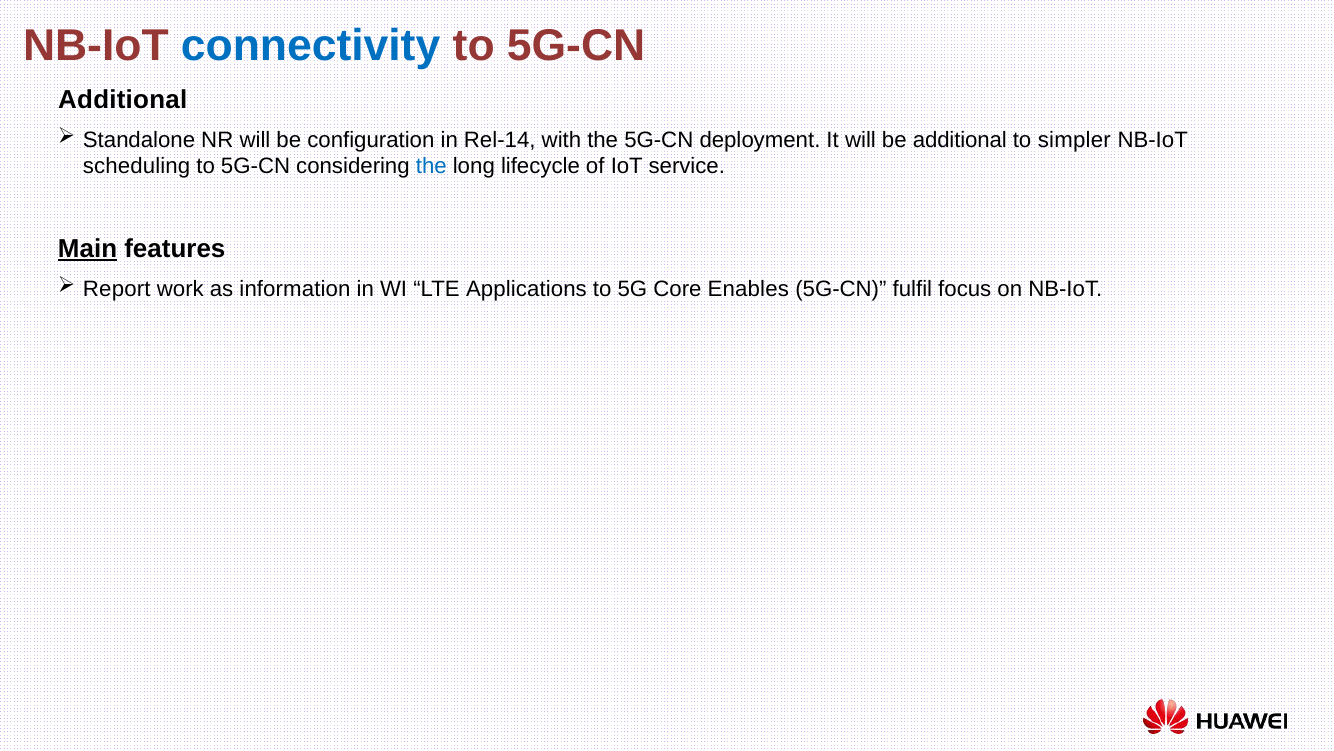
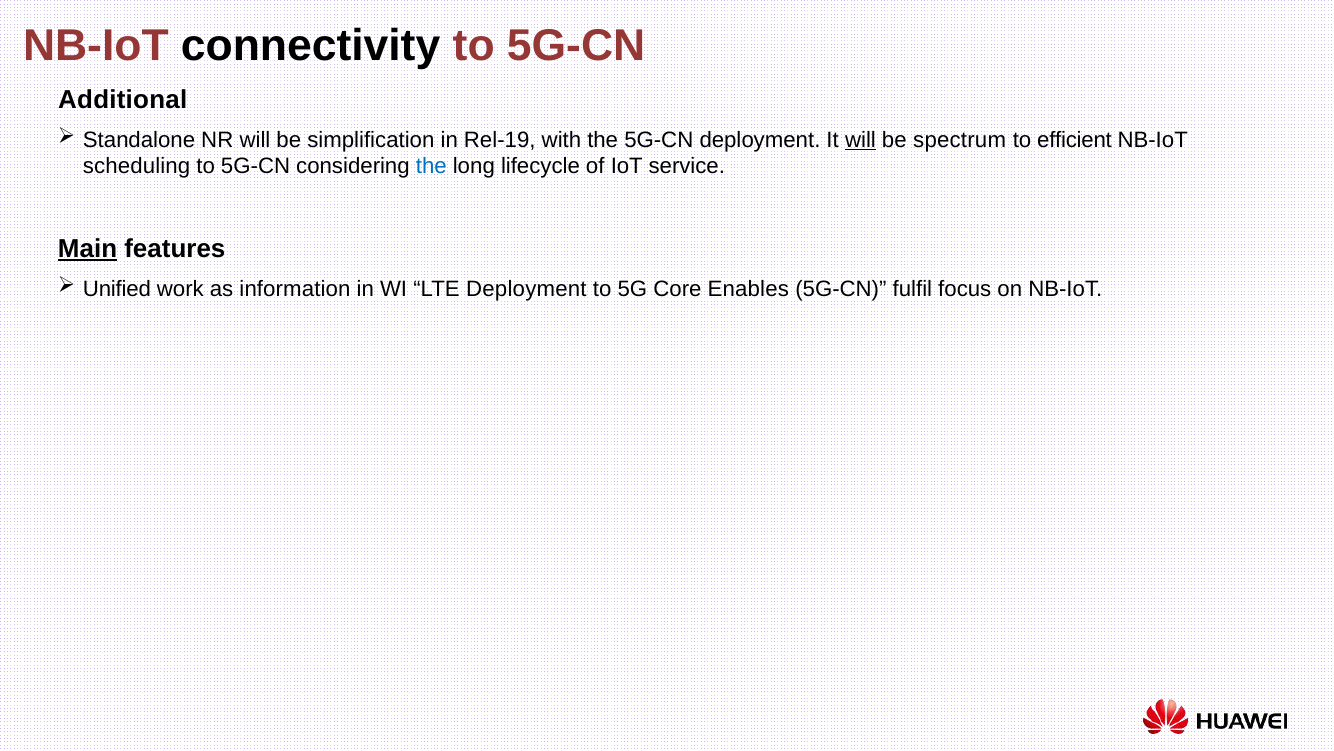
connectivity colour: blue -> black (311, 46)
configuration: configuration -> simplification (371, 140)
Rel-14: Rel-14 -> Rel-19 (500, 140)
will underline: none -> present (860, 140)
be additional: additional -> spectrum (960, 140)
simpler: simpler -> efficient (1074, 140)
Report: Report -> Unified (117, 289)
LTE Applications: Applications -> Deployment (526, 289)
